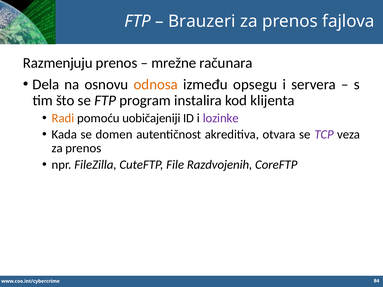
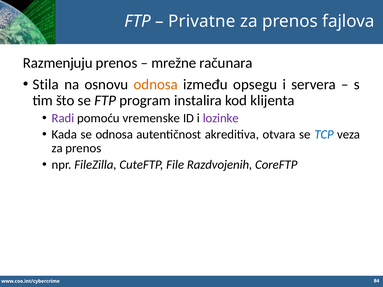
Brauzeri: Brauzeri -> Privatne (202, 21)
Dela: Dela -> Stila (46, 84)
Radi colour: orange -> purple (63, 118)
uobičajeniji: uobičajeniji -> vremenske (151, 118)
se domen: domen -> odnosa (114, 135)
TCP colour: purple -> blue (324, 135)
